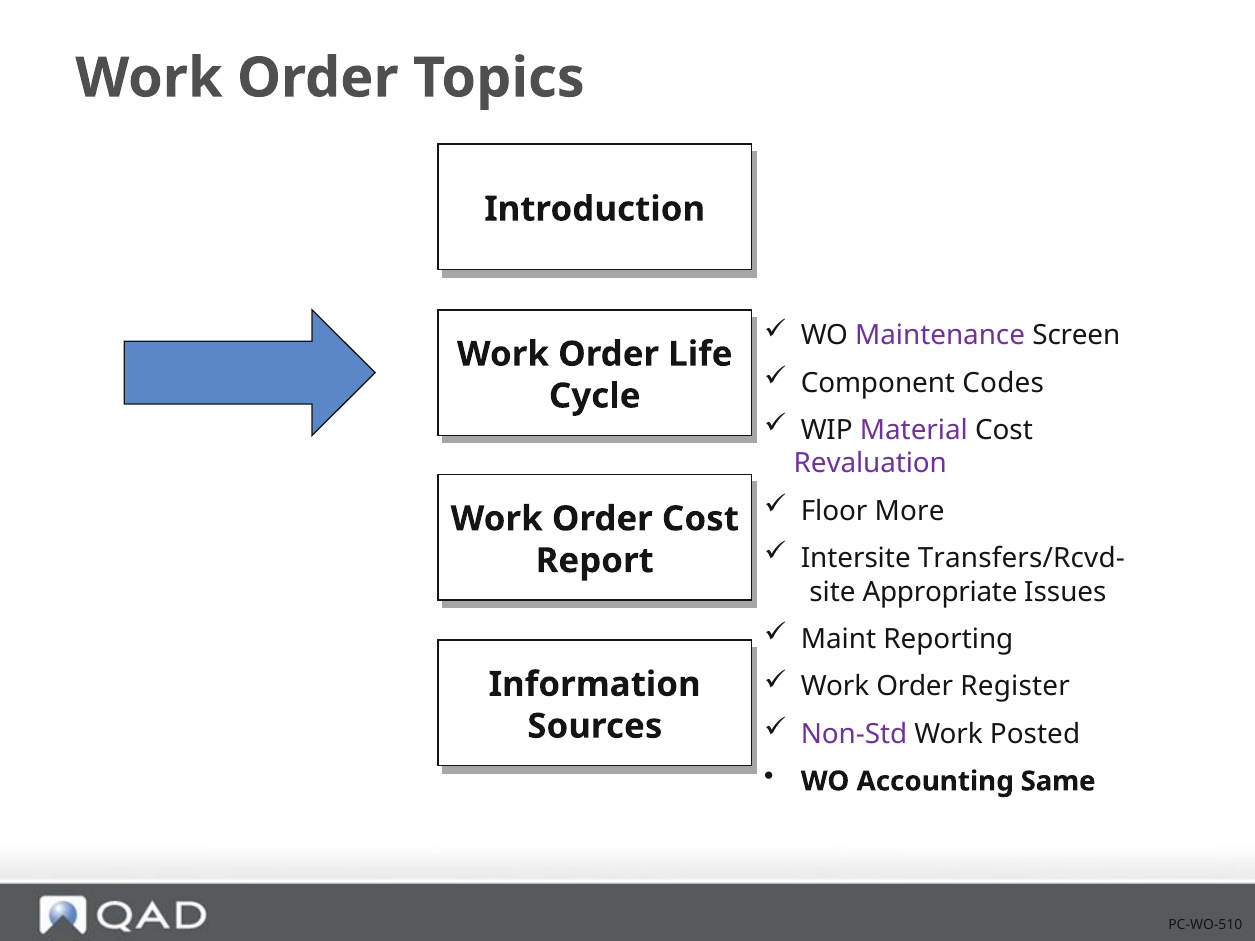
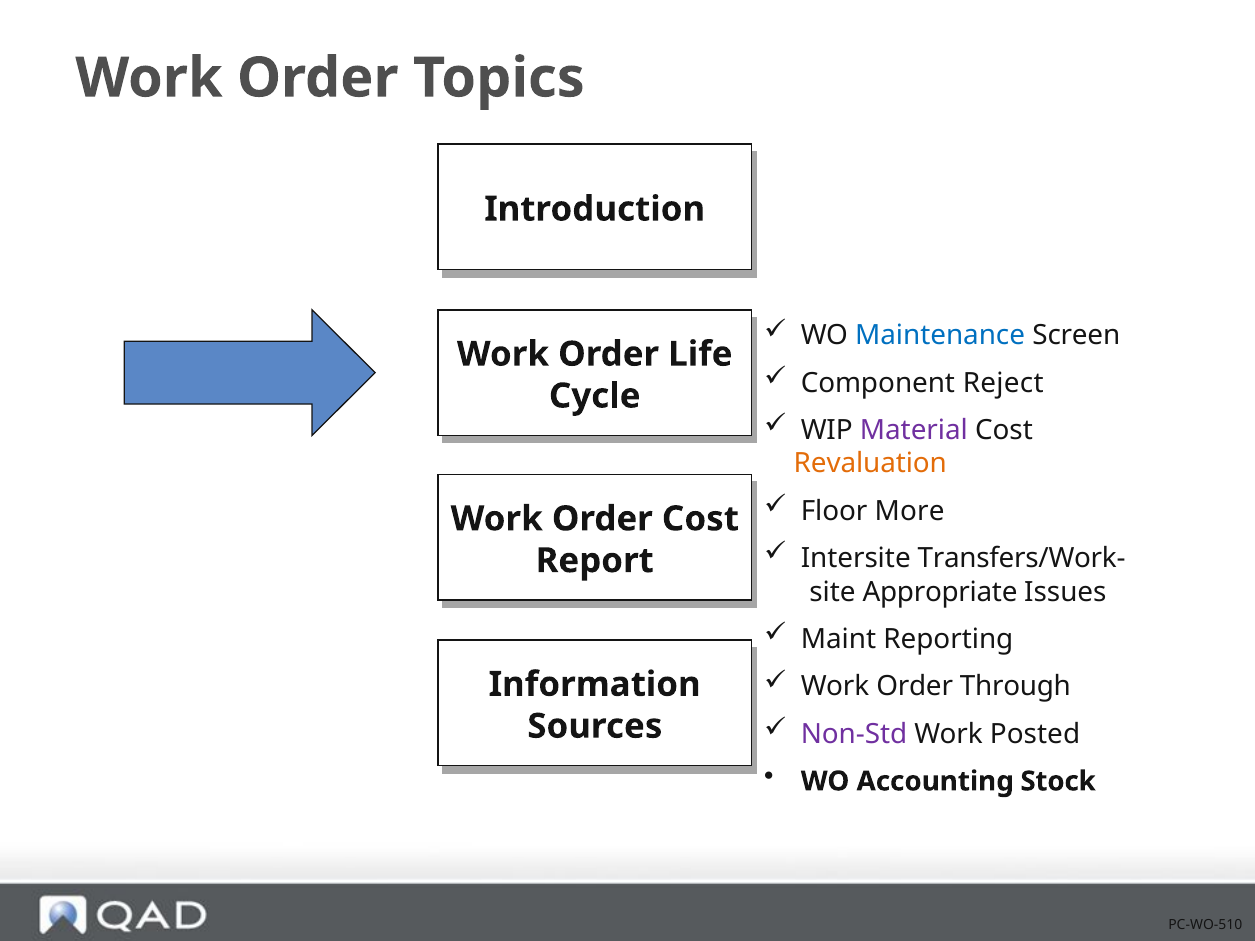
Maintenance colour: purple -> blue (940, 336)
Codes: Codes -> Reject (1003, 383)
Revaluation colour: purple -> orange (870, 464)
Transfers/Rcvd-: Transfers/Rcvd- -> Transfers/Work- (1022, 559)
Register: Register -> Through (1015, 687)
Same: Same -> Stock (1058, 782)
